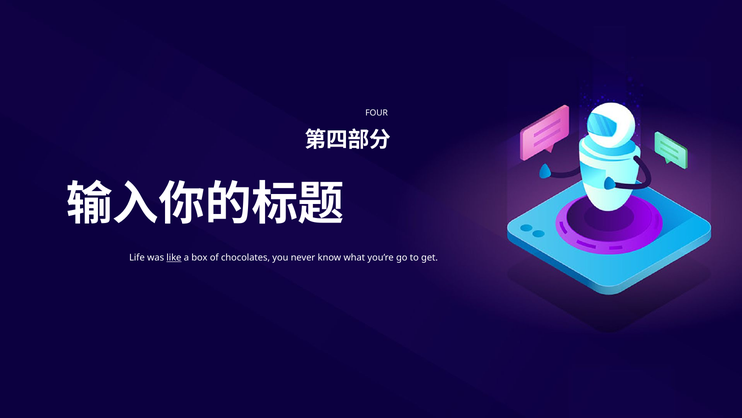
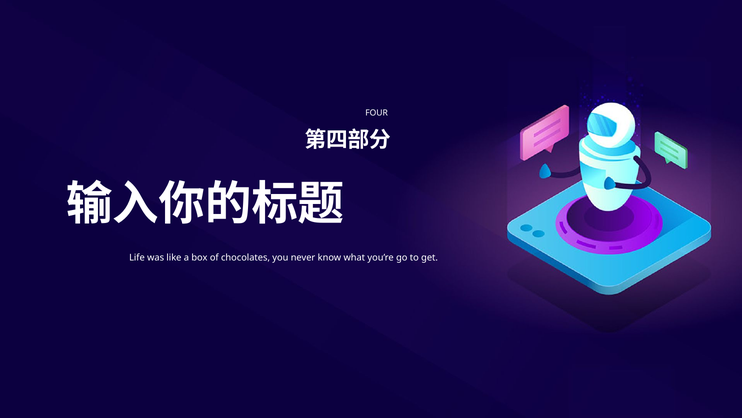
like underline: present -> none (174, 257)
